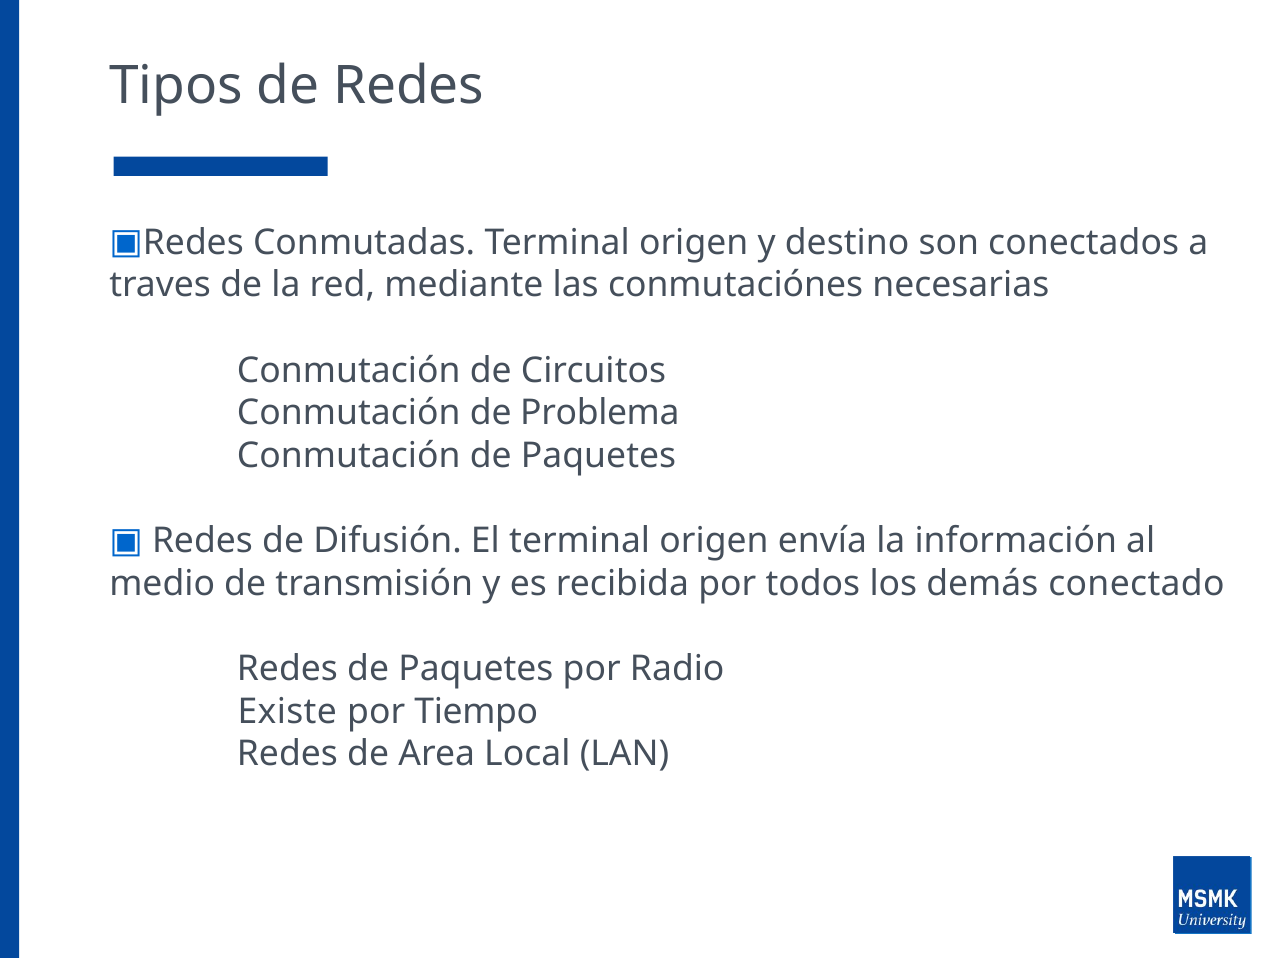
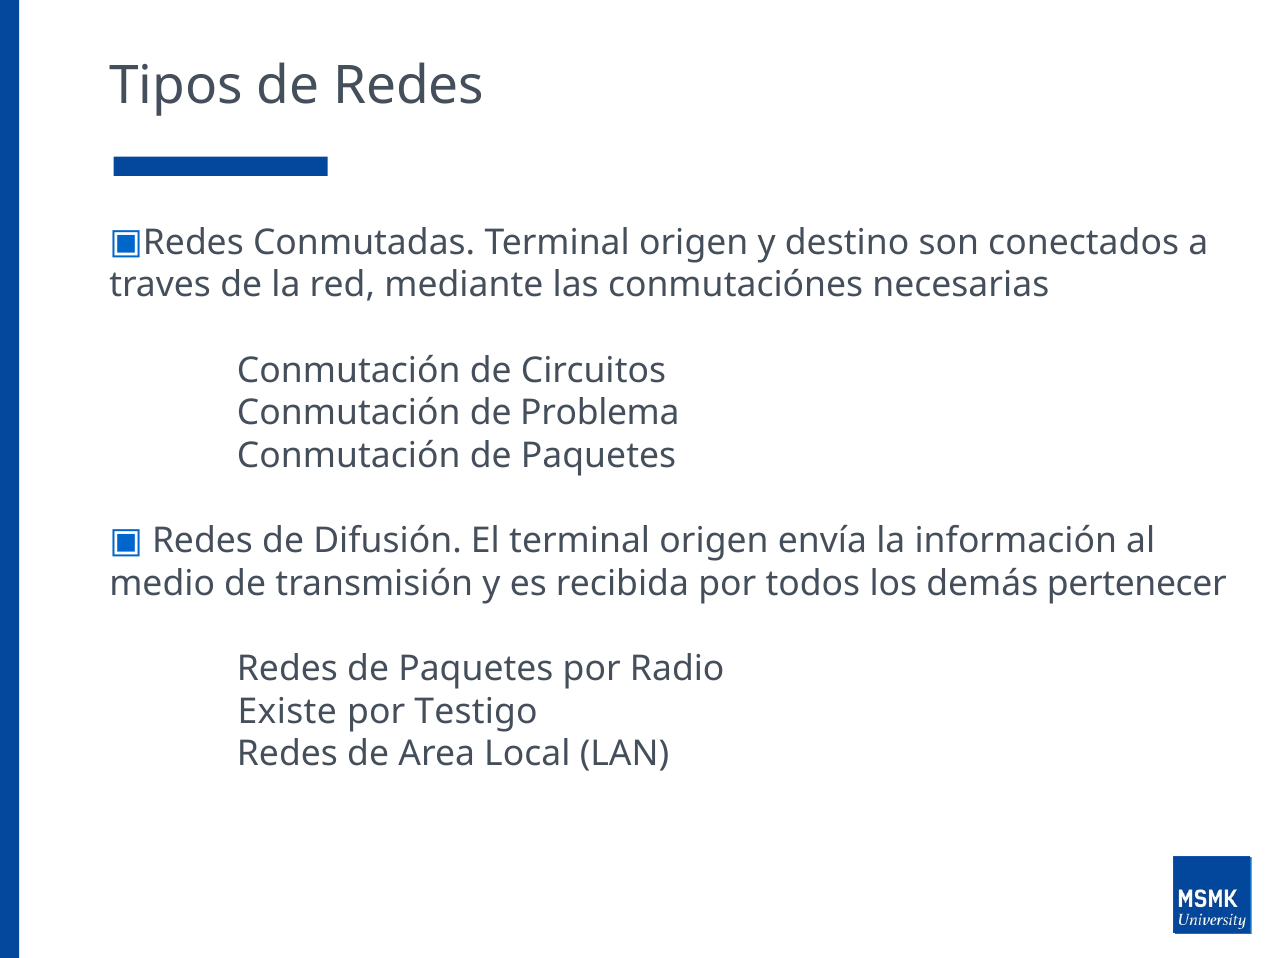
conectado: conectado -> pertenecer (1137, 583)
Tiempo: Tiempo -> Testigo (476, 711)
